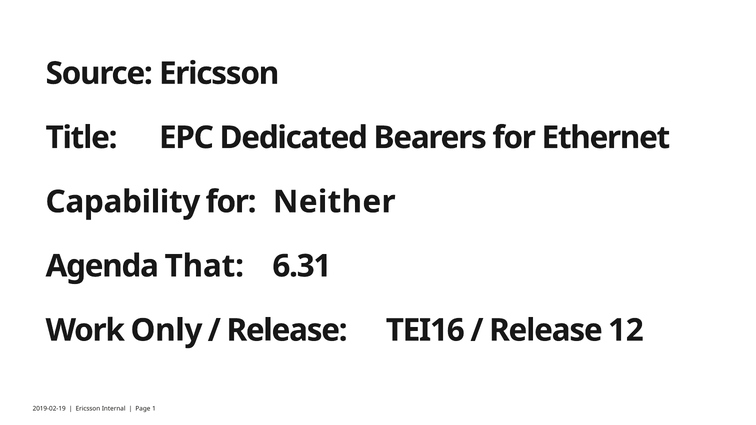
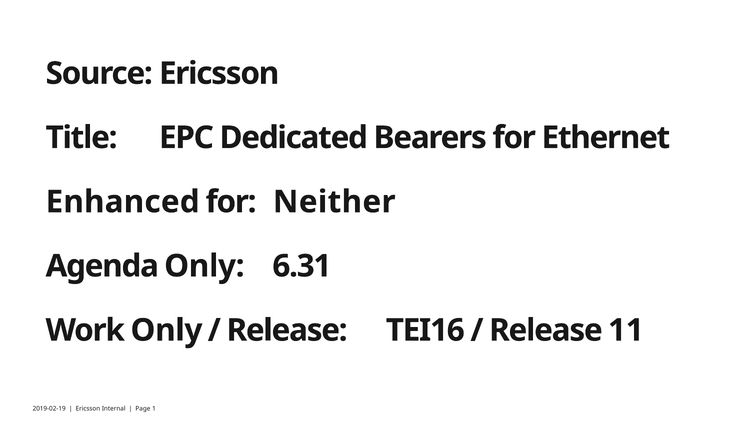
Capability: Capability -> Enhanced (123, 202)
Agenda That: That -> Only (204, 266)
12: 12 -> 11 (626, 330)
